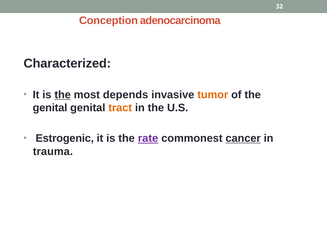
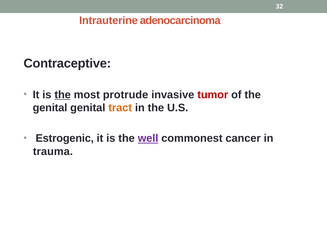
Conception: Conception -> Intrauterine (109, 21)
Characterized: Characterized -> Contraceptive (67, 63)
depends: depends -> protrude (126, 95)
tumor colour: orange -> red (213, 95)
rate: rate -> well (148, 139)
cancer underline: present -> none (243, 139)
